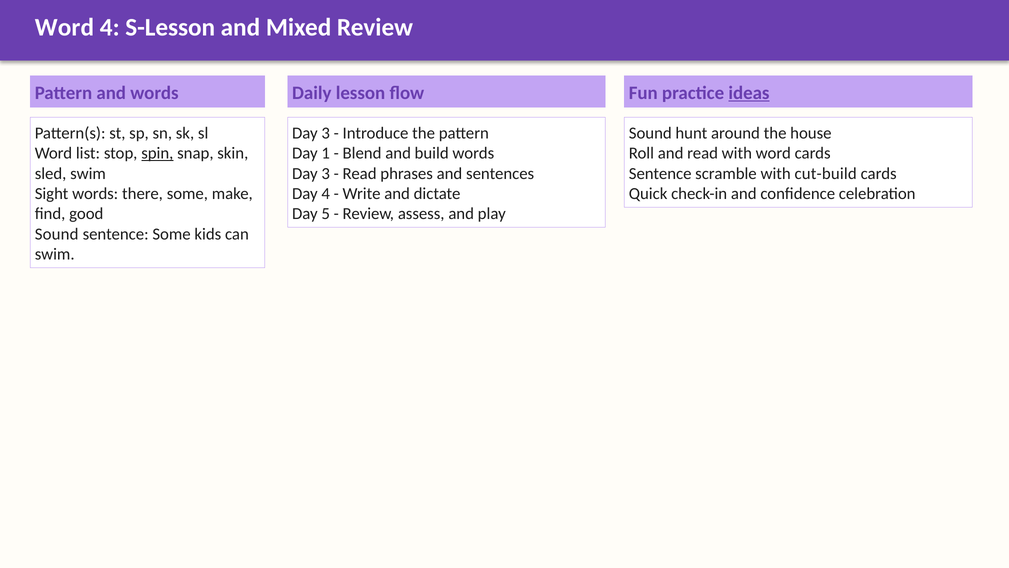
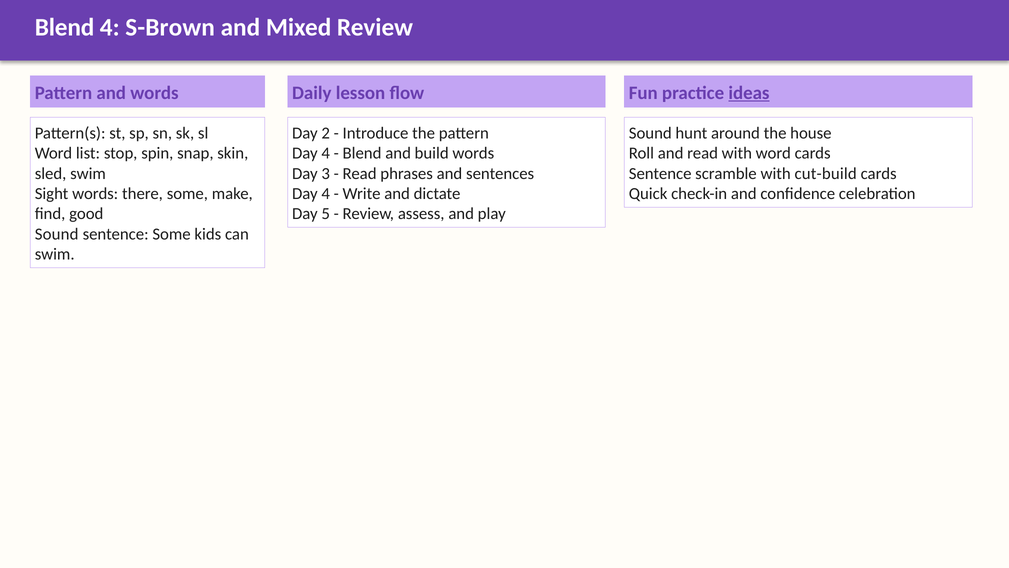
Word: Word -> Blend (65, 27)
S-Lesson: S-Lesson -> S-Brown (170, 27)
3: 3 -> 2 (326, 133)
spin underline: present -> none (157, 153)
1: 1 -> 4 (326, 153)
